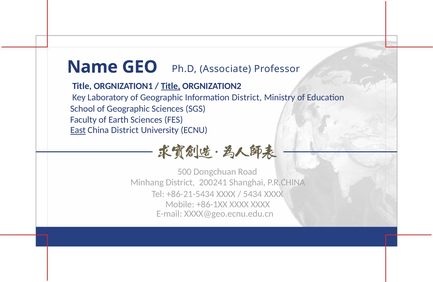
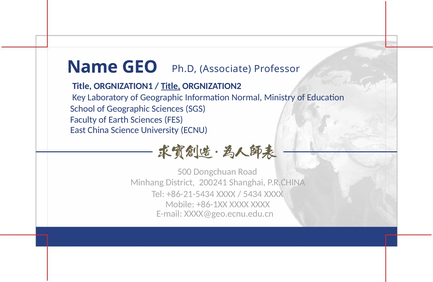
Information District: District -> Normal (247, 97)
East underline: present -> none (78, 130)
China District: District -> Science (125, 130)
